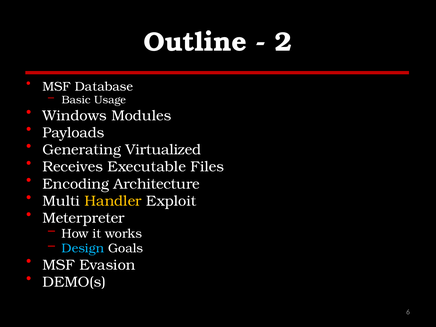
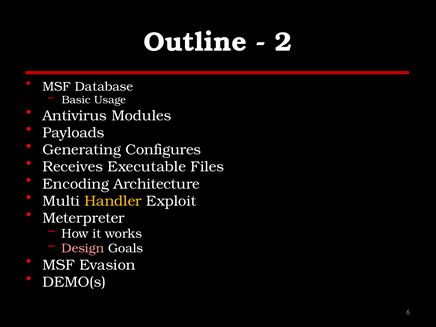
Windows: Windows -> Antivirus (75, 116)
Virtualized: Virtualized -> Configures (163, 150)
Design colour: light blue -> pink (83, 248)
